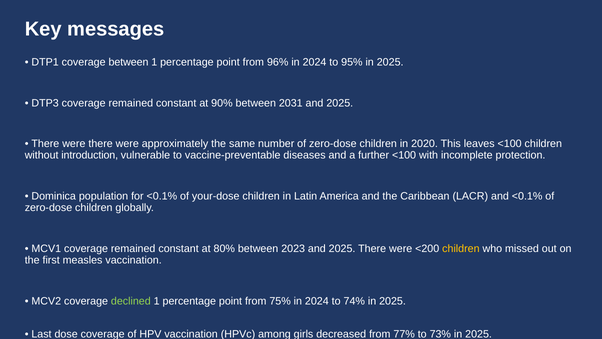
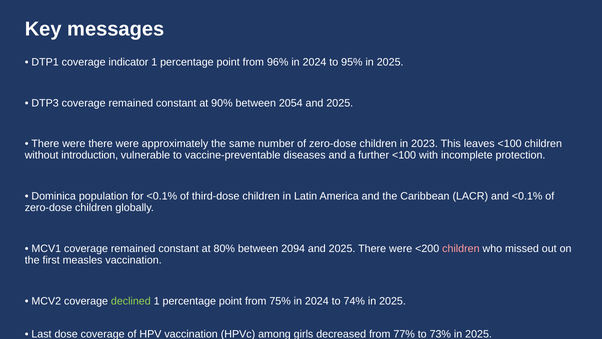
coverage between: between -> indicator (129, 62)
2031: 2031 -> 2054 (291, 103)
2020: 2020 -> 2023 (425, 144)
your-dose: your-dose -> third-dose (216, 196)
2023: 2023 -> 2094 (293, 248)
children colour: yellow -> pink (461, 248)
